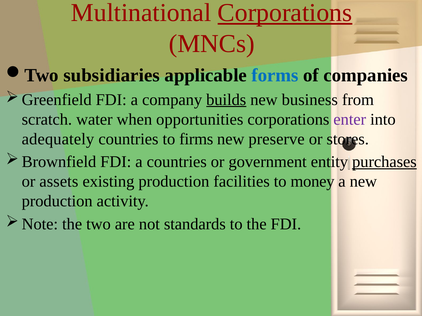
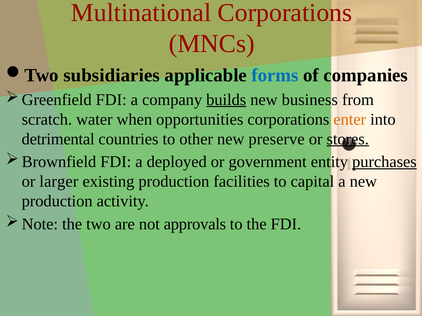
Corporations underline: present -> none (285, 13)
enter colour: purple -> orange (350, 119)
adequately: adequately -> detrimental (58, 139)
firms: firms -> other (196, 139)
stores underline: none -> present (348, 139)
a countries: countries -> deployed (177, 162)
assets: assets -> larger (59, 182)
money: money -> capital (312, 182)
standards: standards -> approvals (195, 225)
